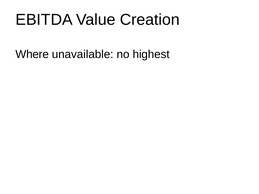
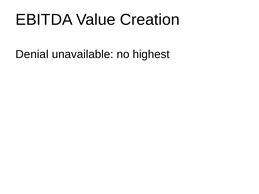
Where: Where -> Denial (32, 54)
